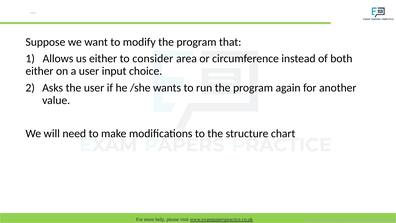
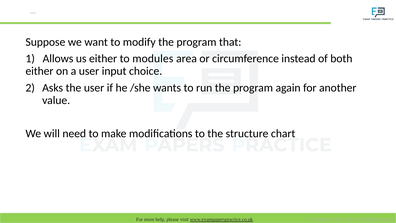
consider: consider -> modules (153, 59)
